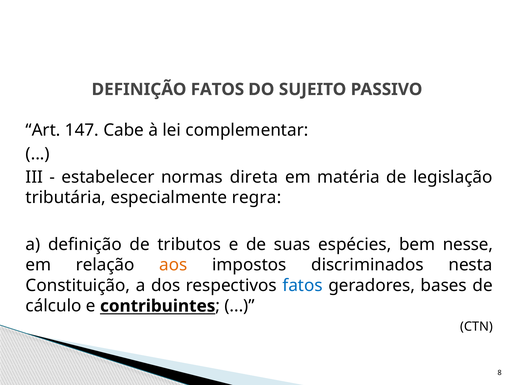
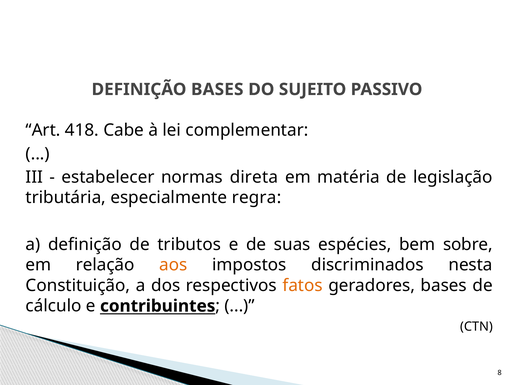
DEFINIÇÃO FATOS: FATOS -> BASES (217, 90)
147: 147 -> 418 (82, 131)
nesse: nesse -> sobre (468, 245)
fatos colour: blue -> orange (303, 286)
